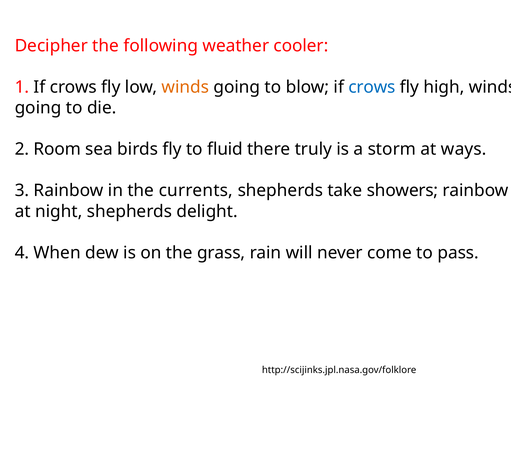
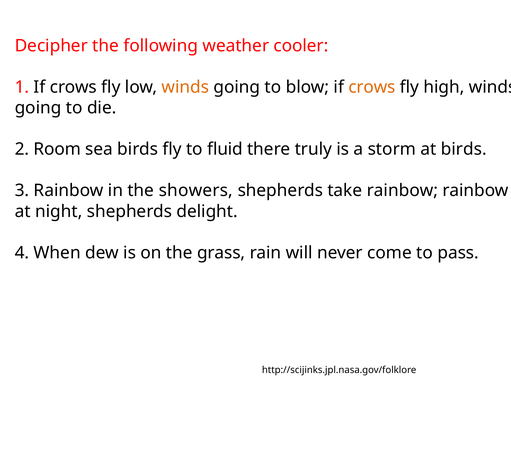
crows colour: blue -> orange (372, 87)
at ways: ways -> birds (464, 149)
currents: currents -> showers (196, 191)
take showers: showers -> rainbow (402, 191)
